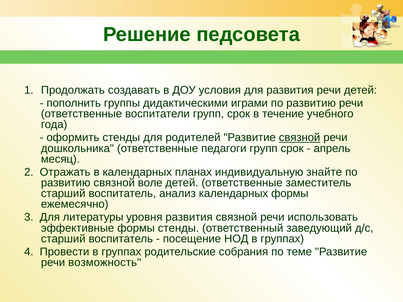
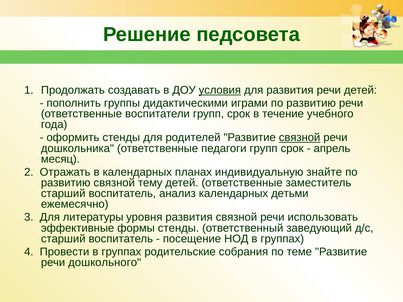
условия underline: none -> present (220, 90)
воле: воле -> тему (150, 183)
календарных формы: формы -> детьми (290, 194)
возможность: возможность -> дошкольного (105, 263)
